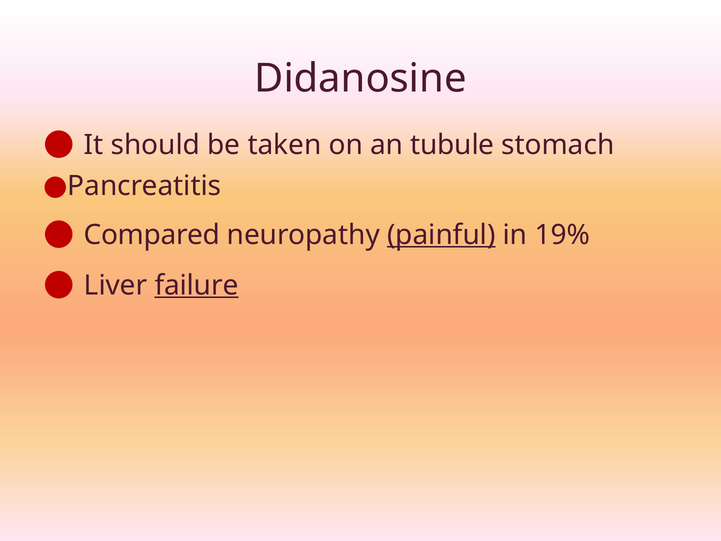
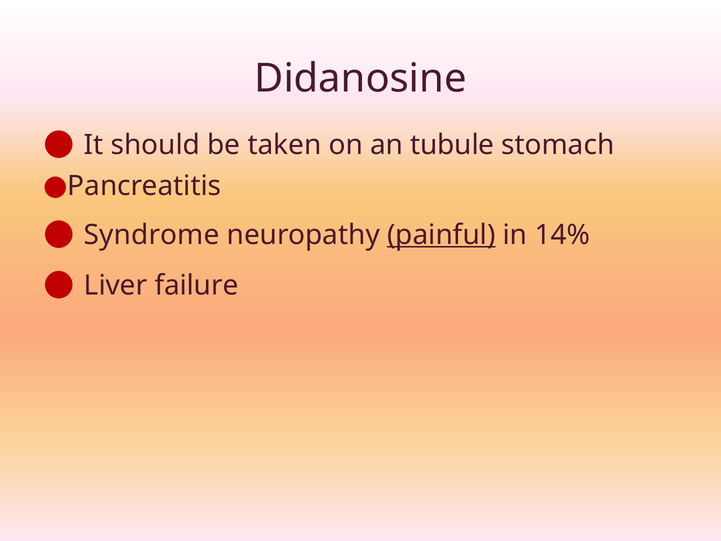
Compared: Compared -> Syndrome (152, 235)
19%: 19% -> 14% (562, 235)
failure underline: present -> none (197, 285)
